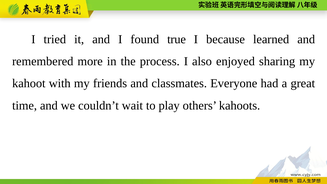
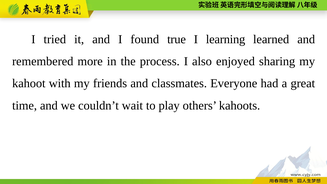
because: because -> learning (226, 39)
